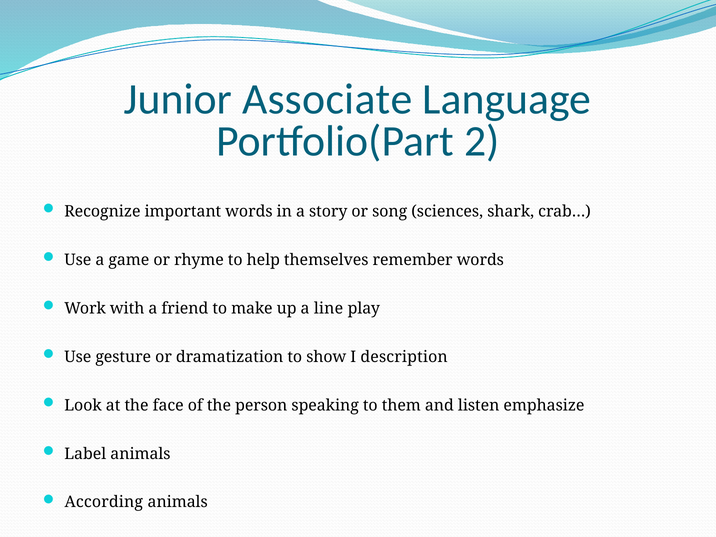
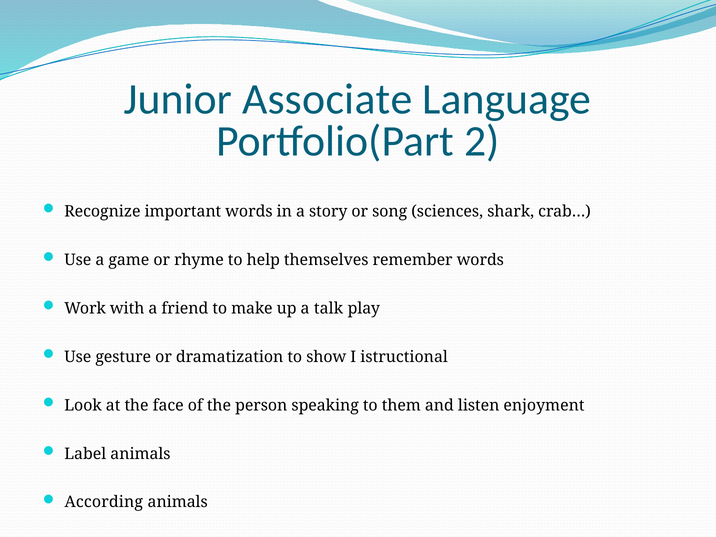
line: line -> talk (329, 308)
description: description -> istructional (404, 357)
emphasize: emphasize -> enjoyment (544, 405)
